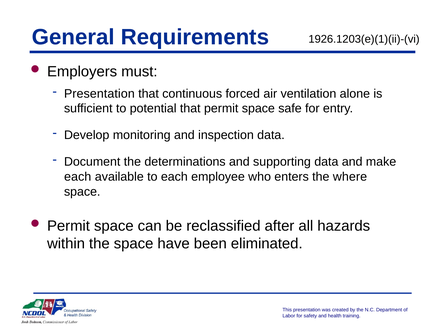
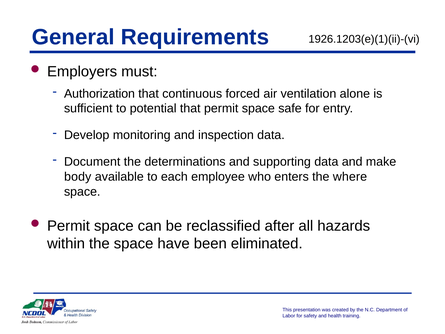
Presentation: Presentation -> Authorization (99, 94)
each: each -> body (78, 177)
